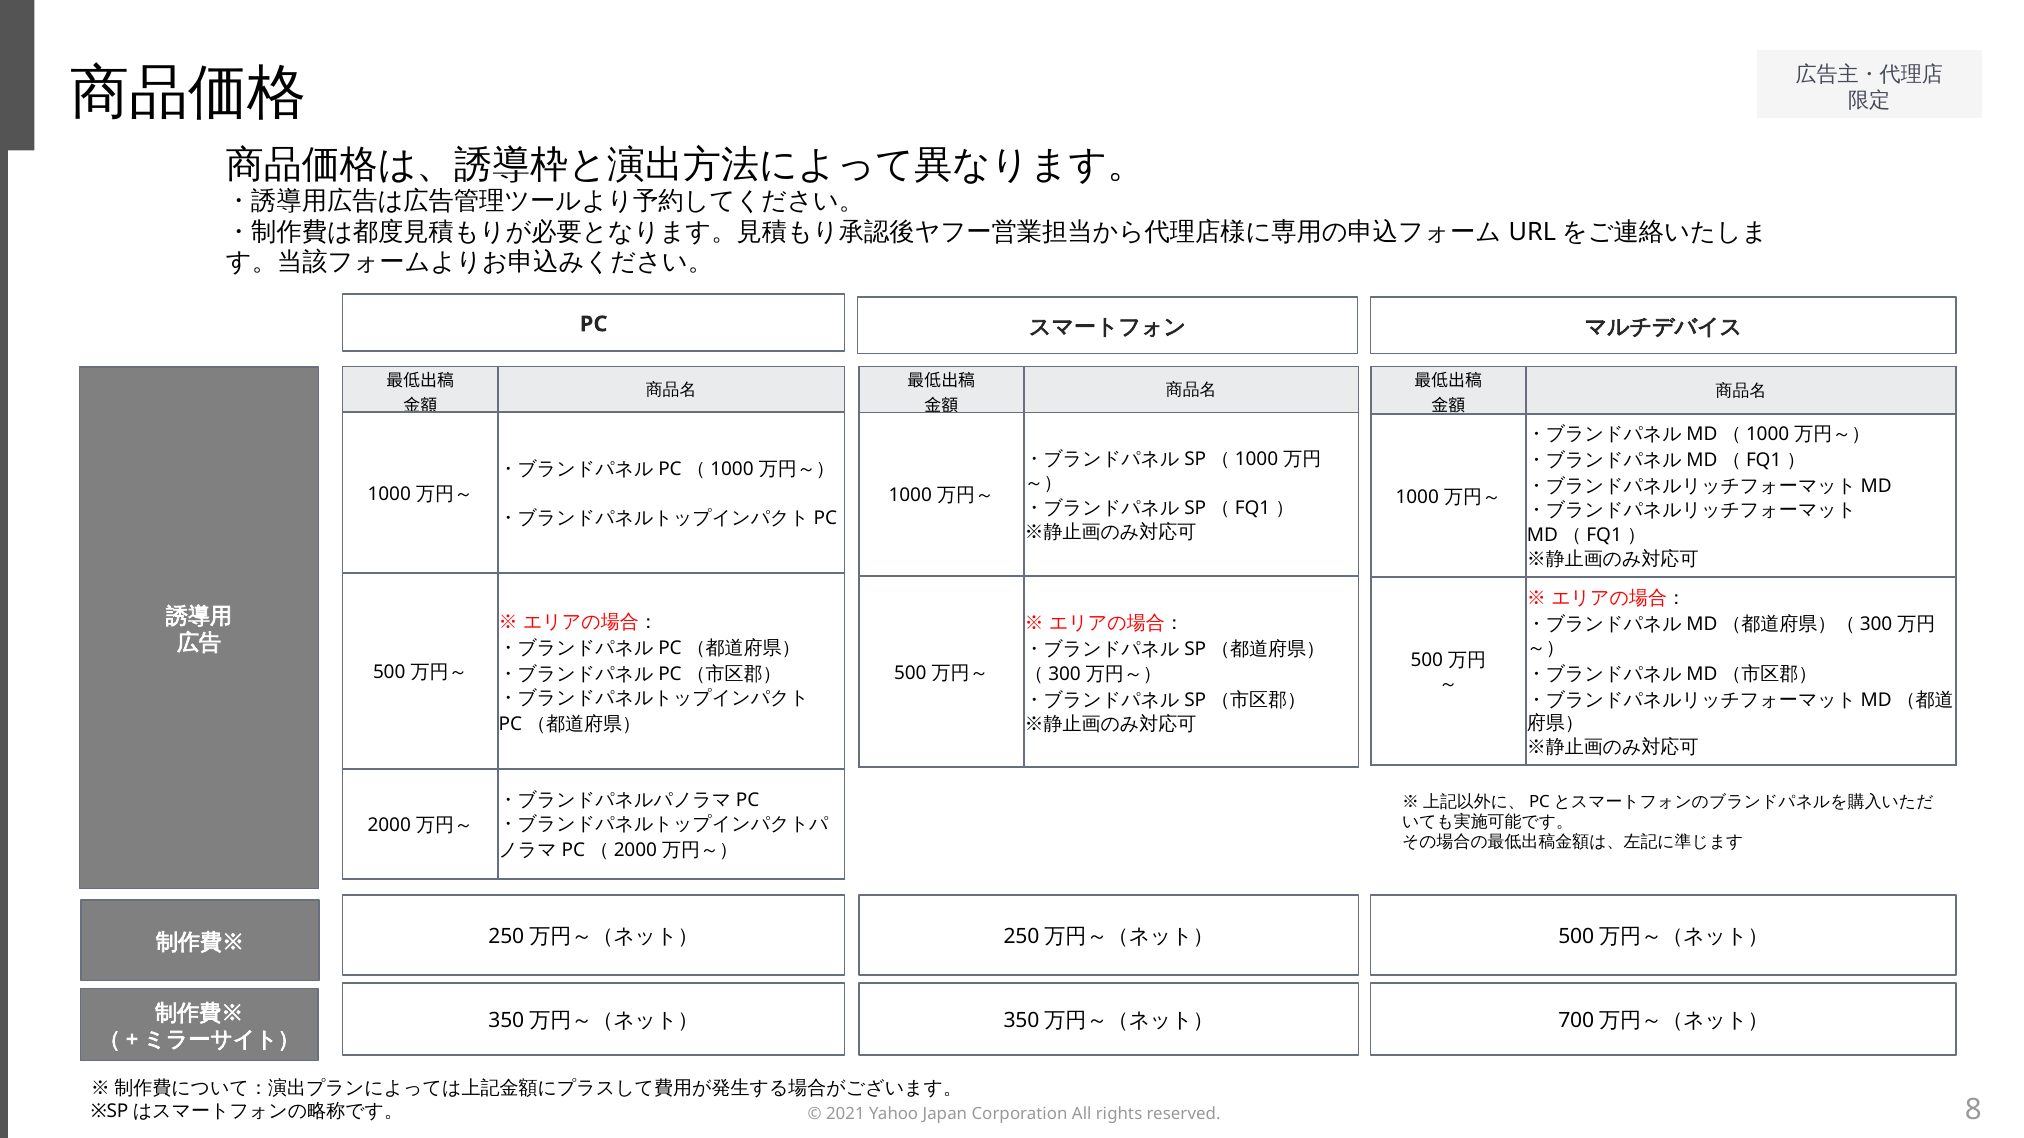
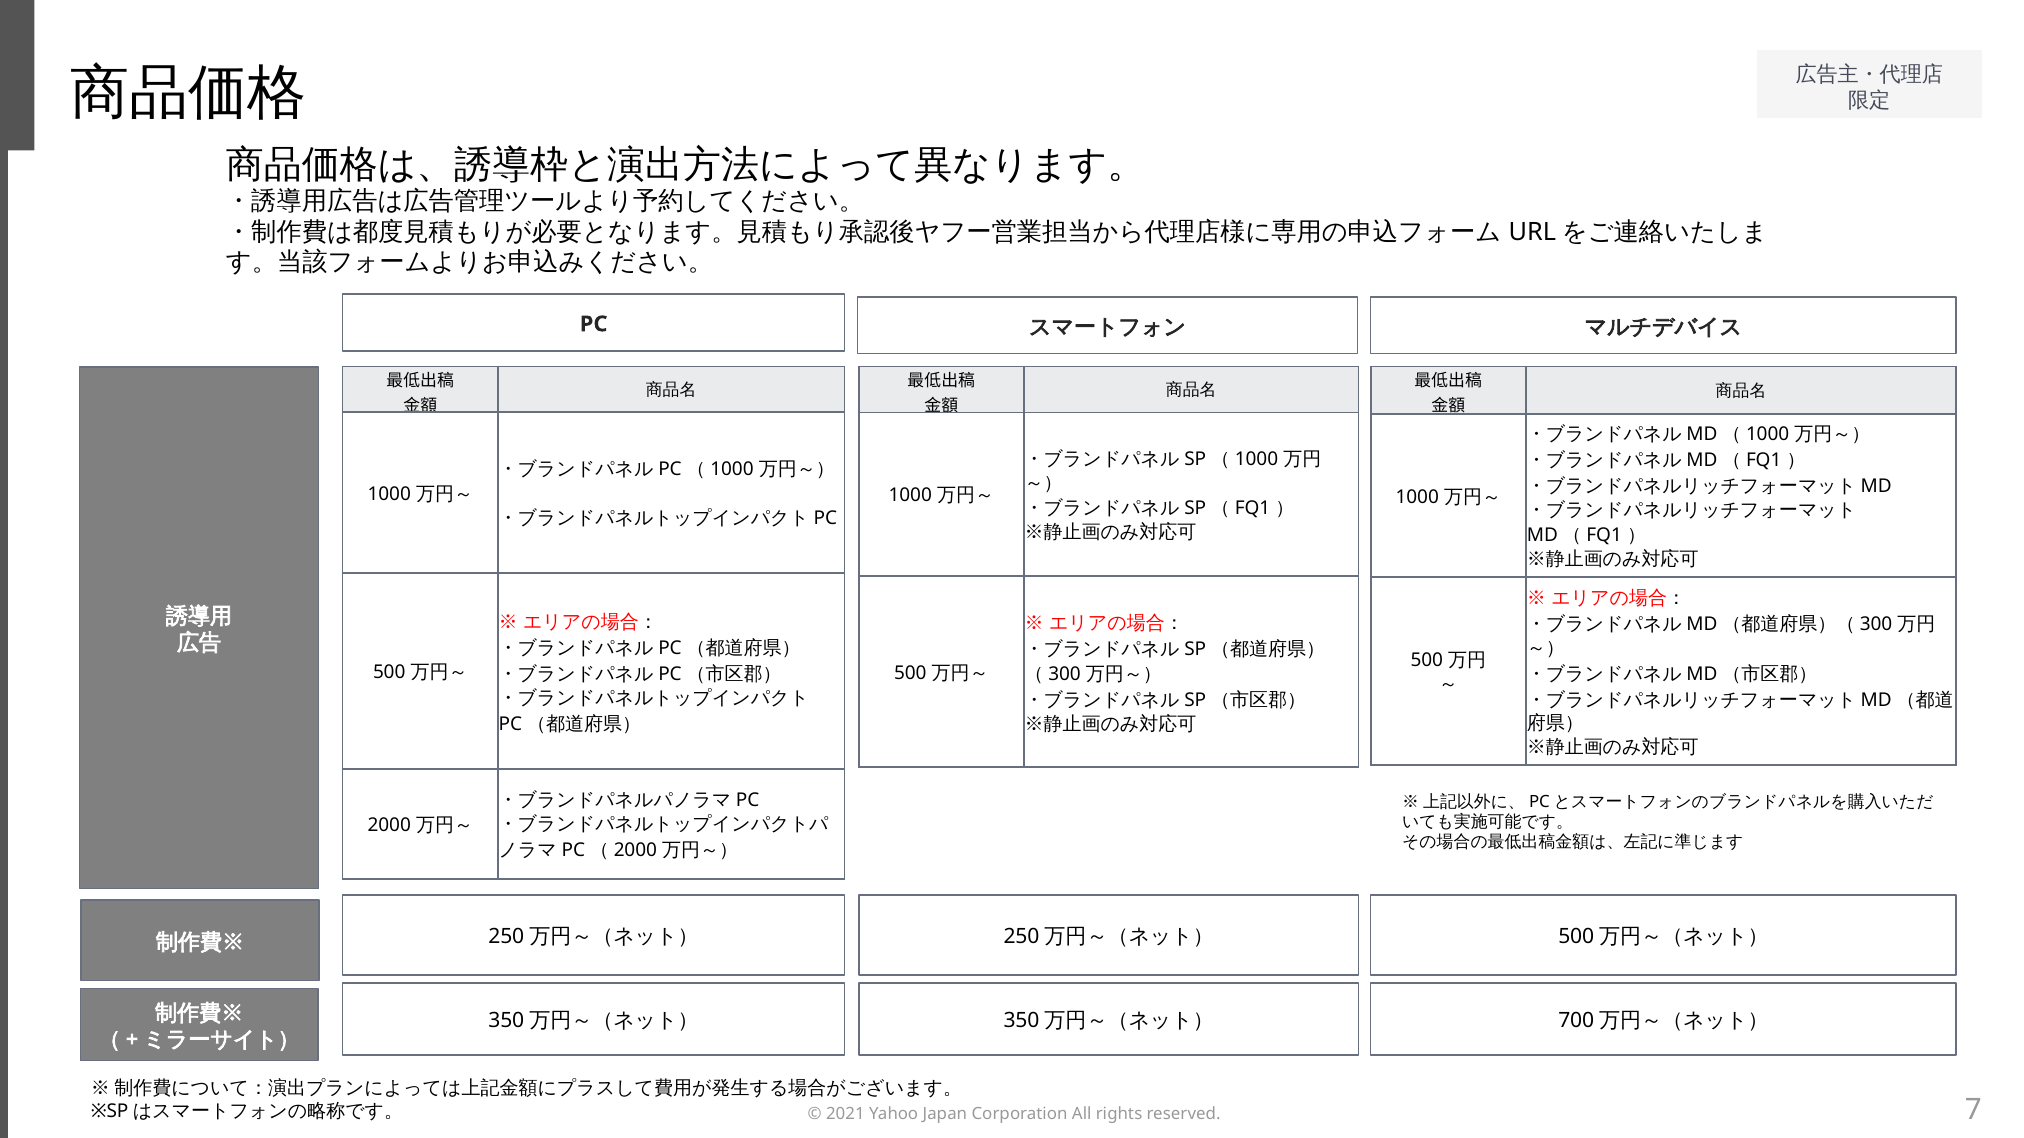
8: 8 -> 7 (1973, 1111)
